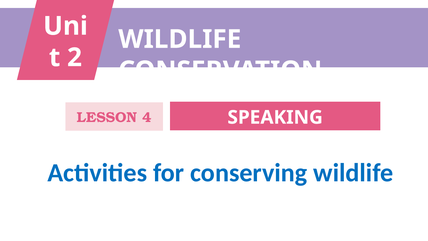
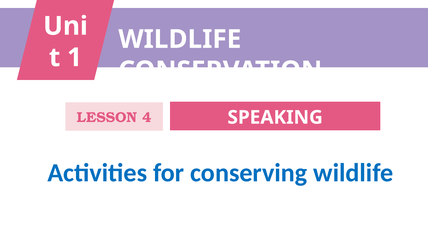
2: 2 -> 1 (75, 57)
